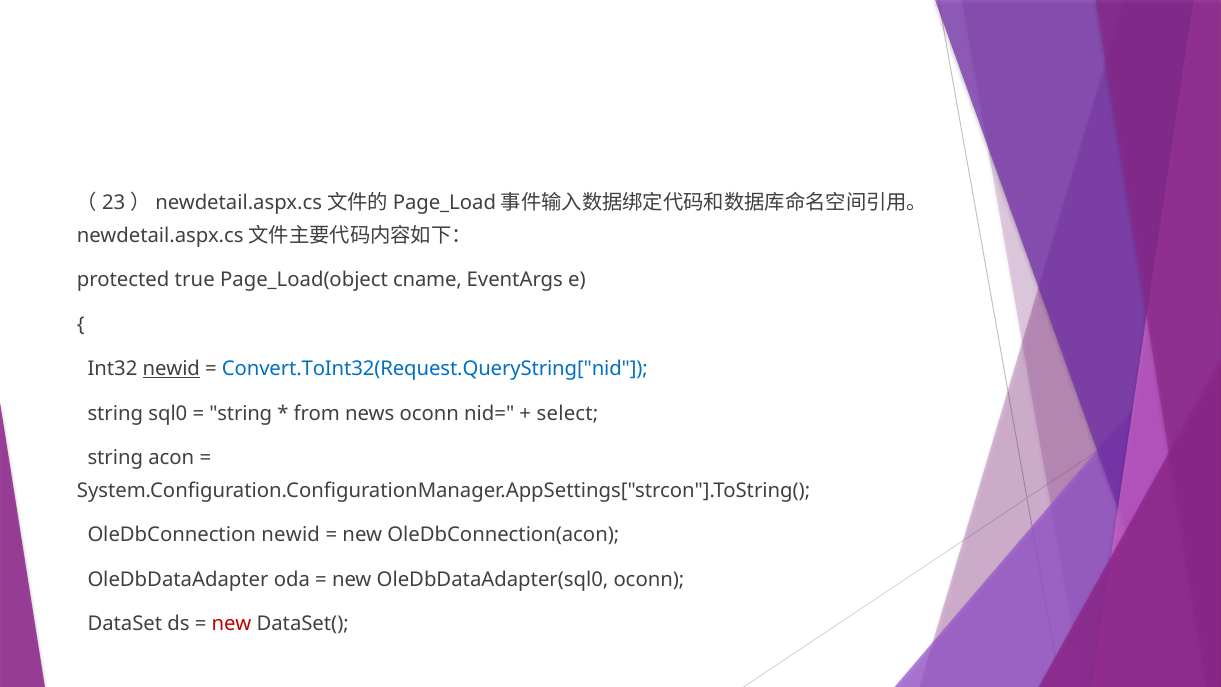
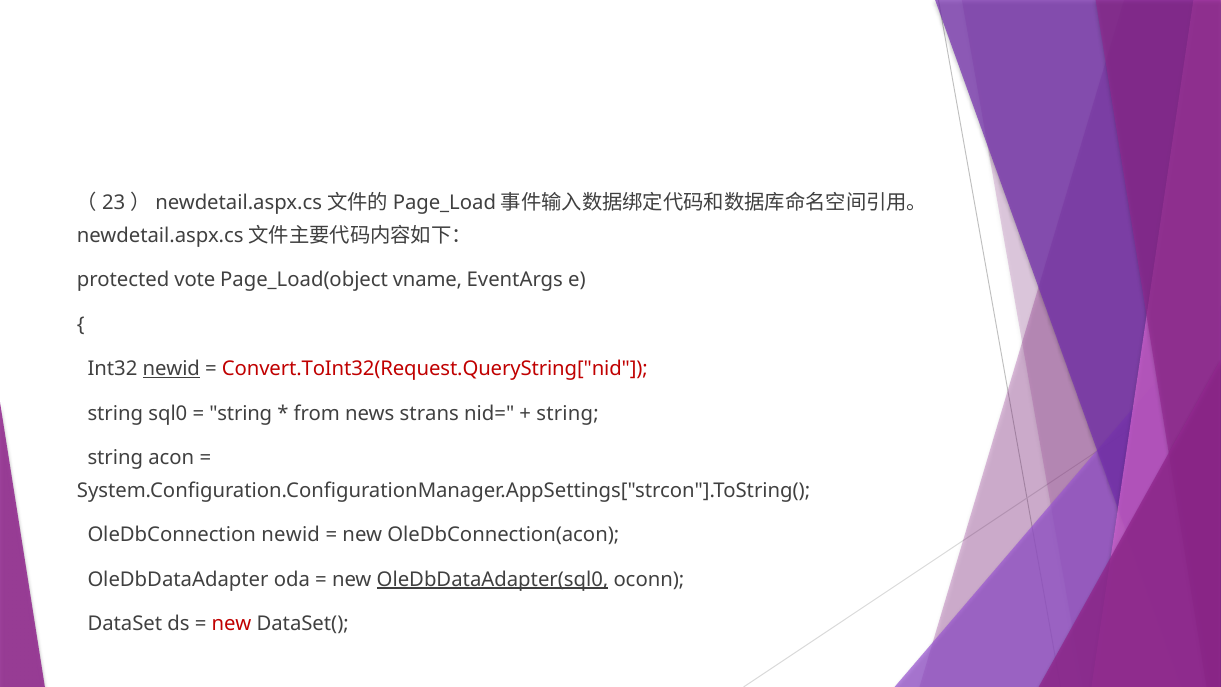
true: true -> vote (195, 280)
cname: cname -> vname (427, 280)
Convert.ToInt32(Request.QueryString["nid colour: blue -> red (435, 369)
news oconn: oconn -> strans (429, 413)
select: select -> string (568, 413)
OleDbDataAdapter(sql0 underline: none -> present (493, 579)
